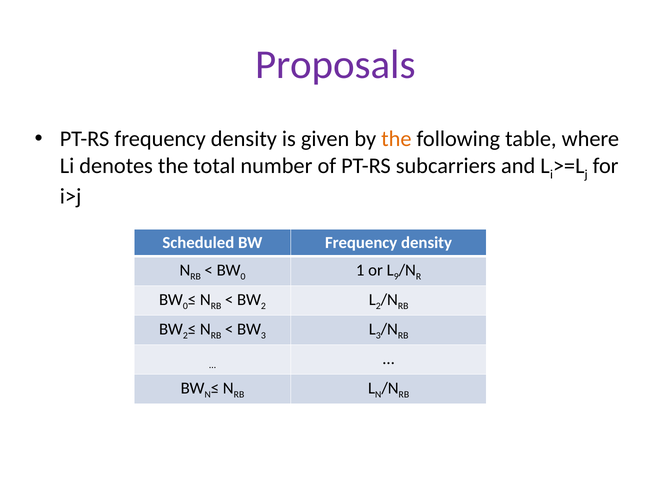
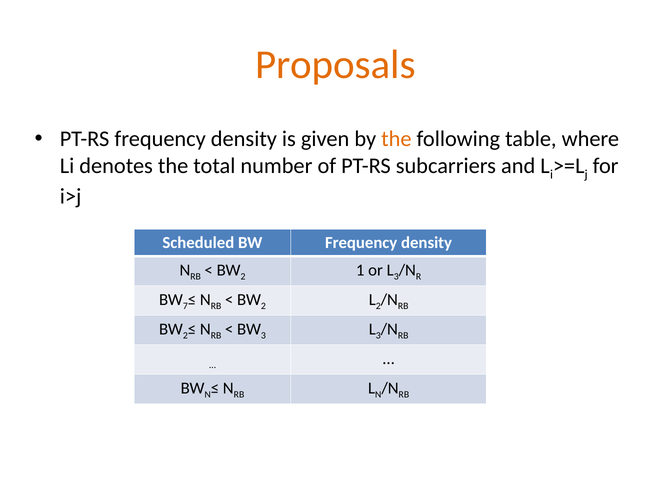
Proposals colour: purple -> orange (335, 65)
0: 0 -> 2 (243, 277)
9: 9 -> 3 (396, 277)
0: 0 -> 7 (185, 306)
